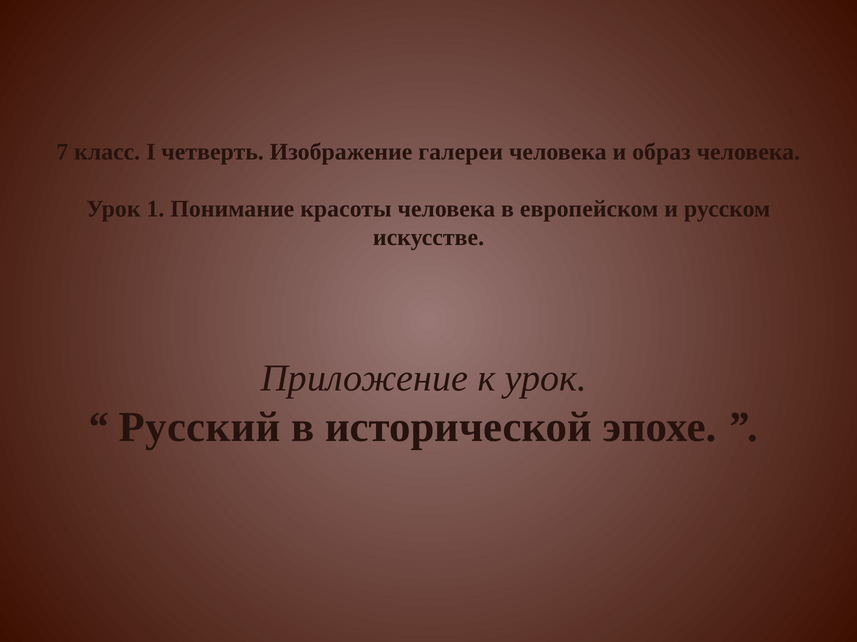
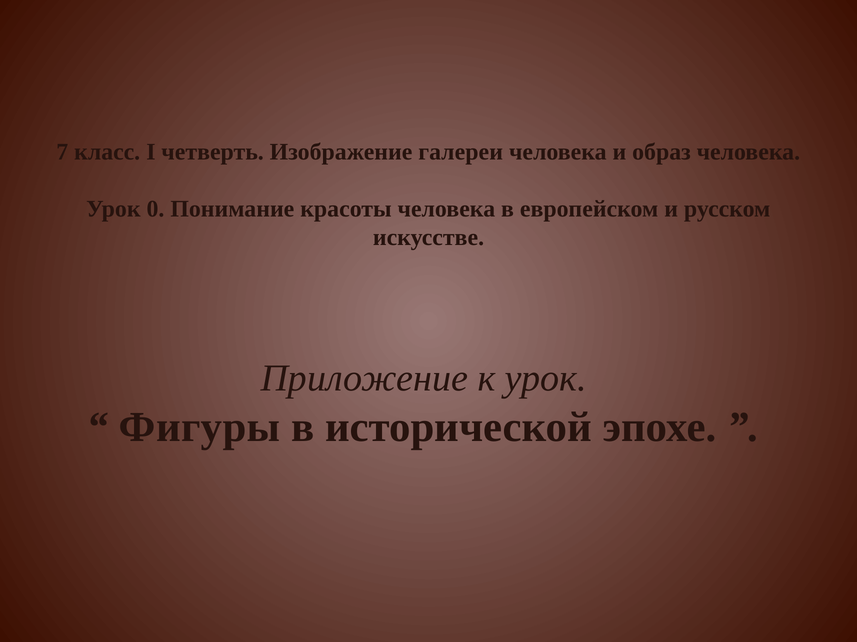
1: 1 -> 0 (156, 209)
Русский: Русский -> Фигуры (200, 428)
